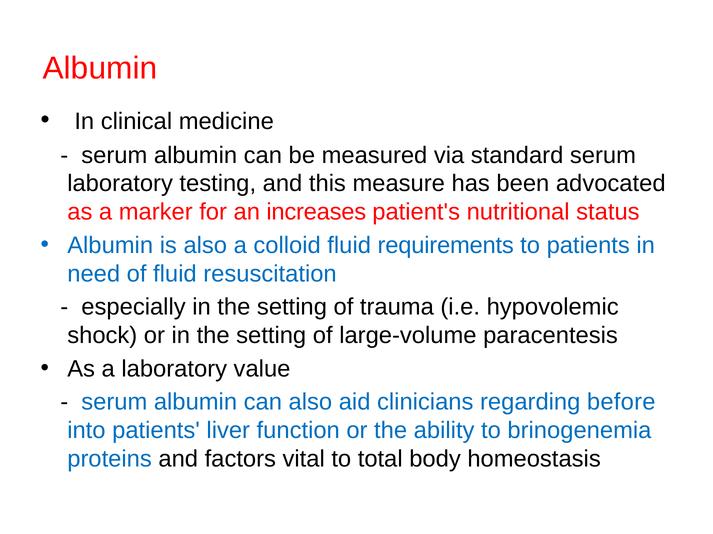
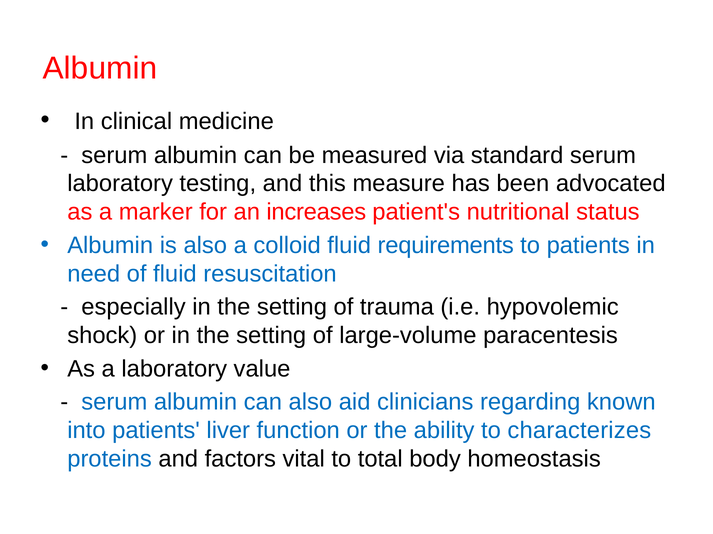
before: before -> known (621, 403)
brinogenemia: brinogenemia -> characterizes (579, 431)
